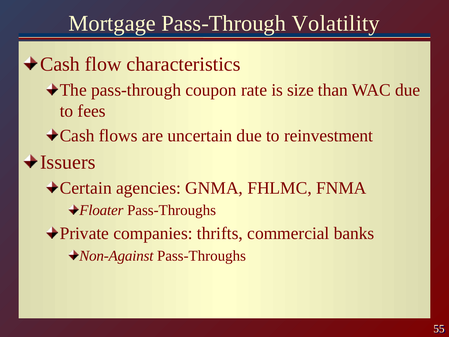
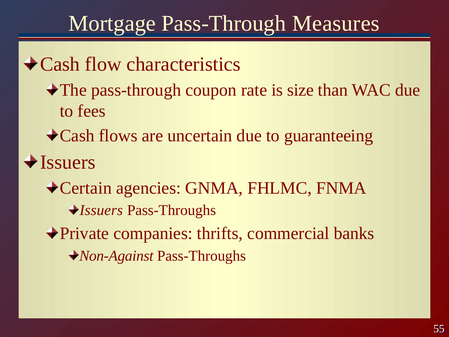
Volatility: Volatility -> Measures (336, 23)
reinvestment: reinvestment -> guaranteeing (329, 135)
Floater: Floater -> Issuers (101, 210)
